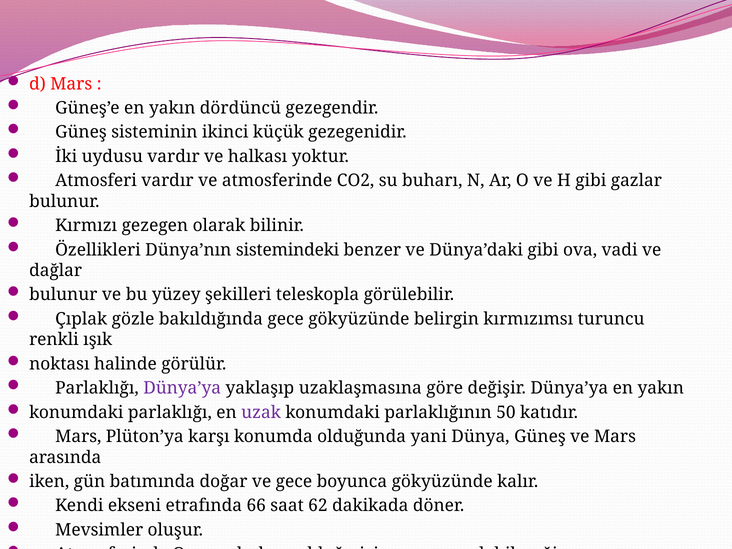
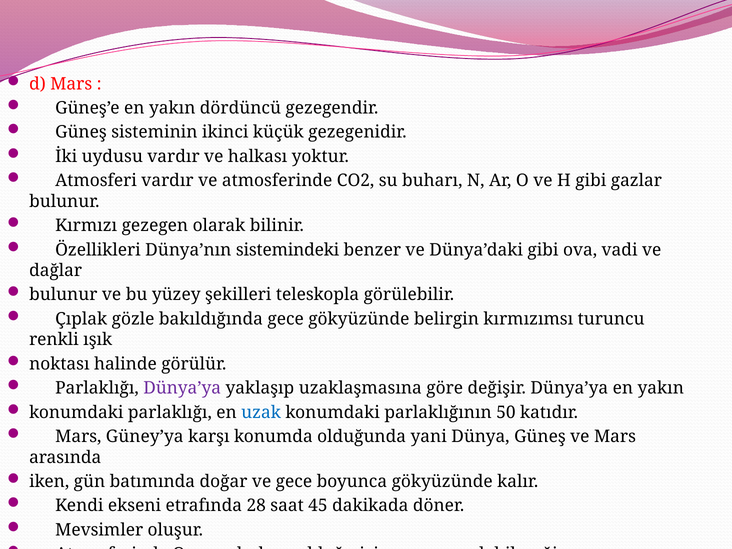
uzak colour: purple -> blue (261, 412)
Plüton’ya: Plüton’ya -> Güney’ya (145, 437)
66: 66 -> 28 (256, 506)
62: 62 -> 45 (318, 506)
